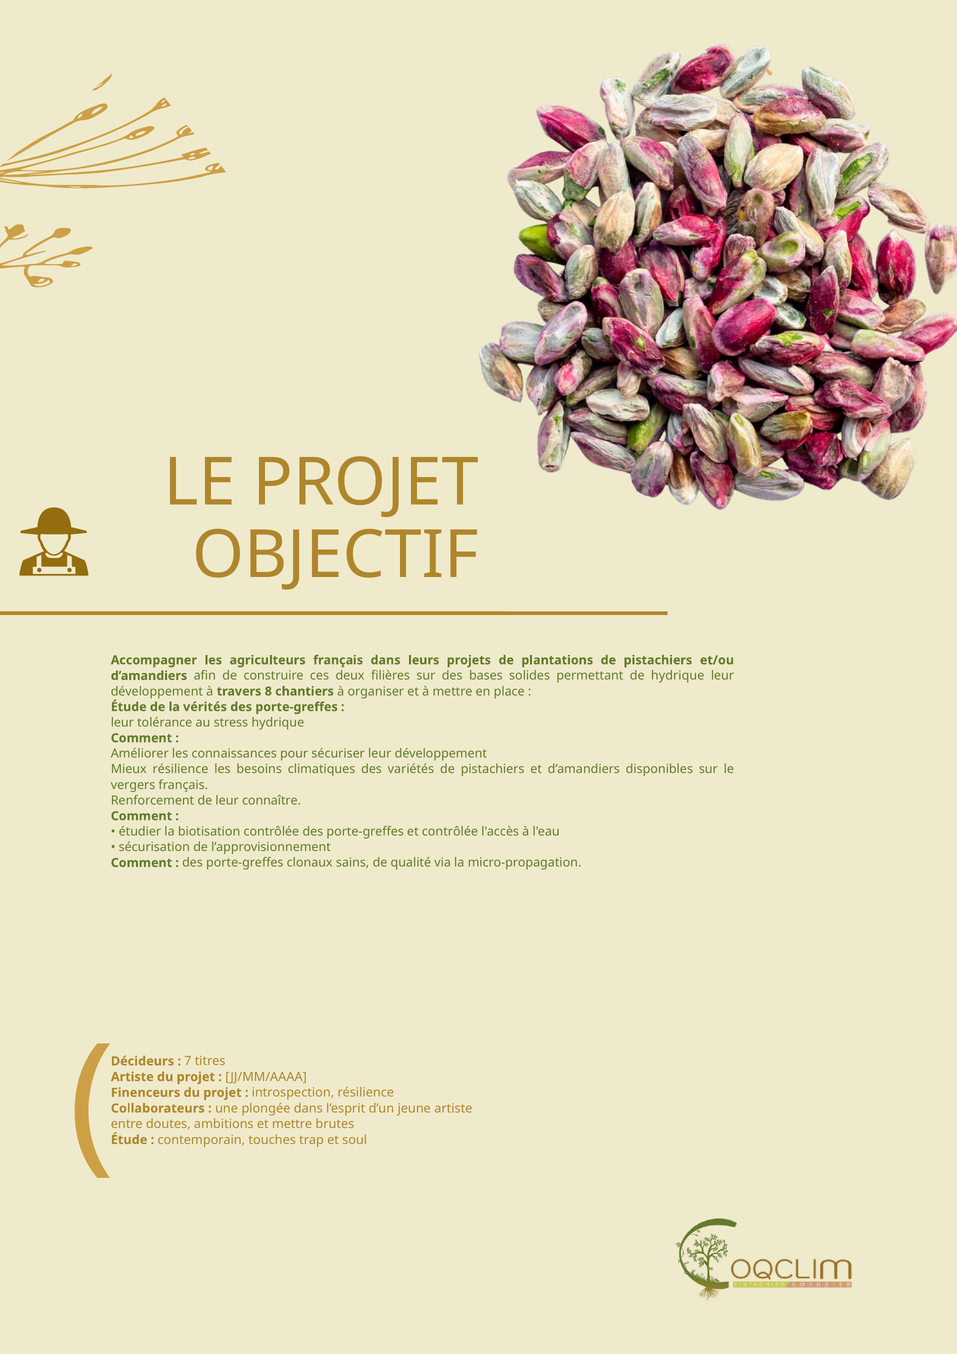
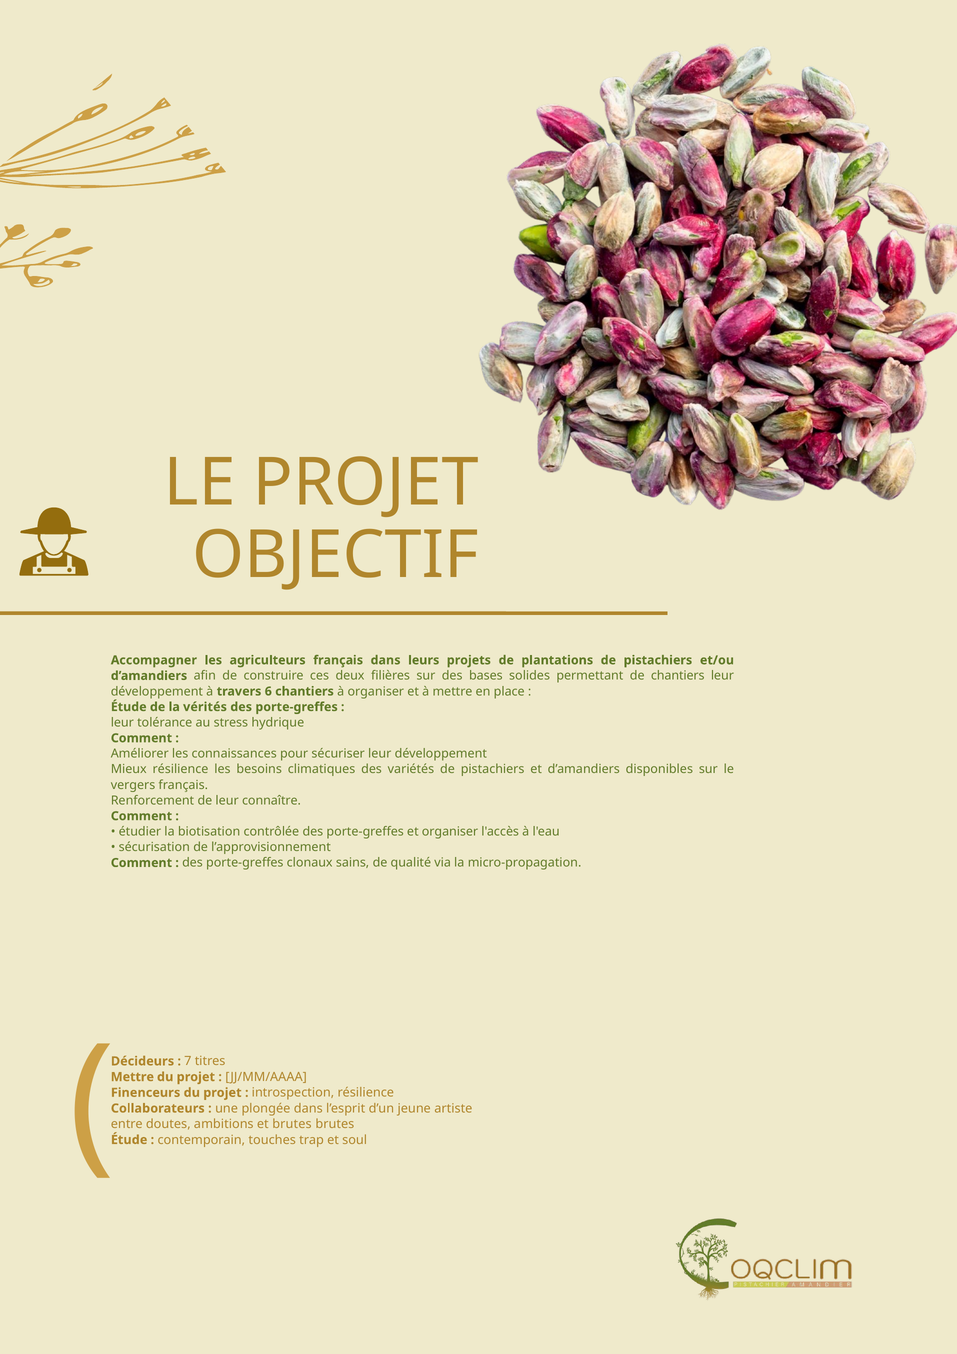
de hydrique: hydrique -> chantiers (678, 676)
8: 8 -> 6 (268, 692)
et contrôlée: contrôlée -> organiser (450, 832)
Artiste: Artiste -> Mettre (132, 1077)
et mettre: mettre -> brutes (292, 1124)
